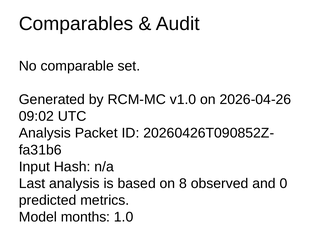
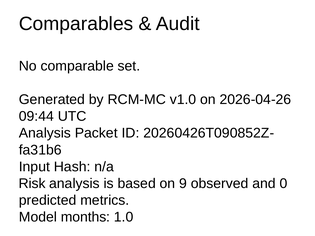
09:02: 09:02 -> 09:44 (36, 116)
Last: Last -> Risk (32, 184)
8: 8 -> 9 (183, 184)
